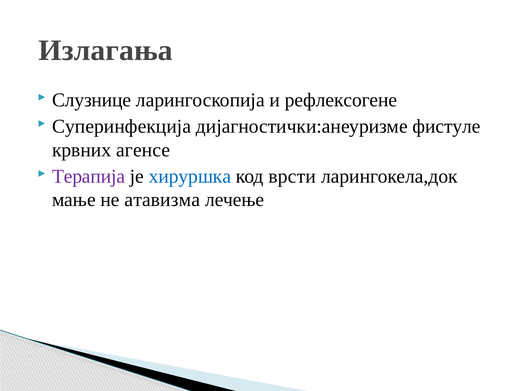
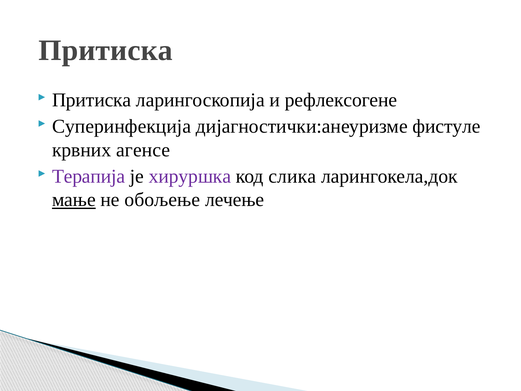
Излагања: Излагања -> Притиска (106, 50)
Слузнице: Слузнице -> Притиска (92, 100)
хируршка colour: blue -> purple (190, 176)
врсти: врсти -> слика (292, 176)
мање underline: none -> present (74, 200)
атавизма: атавизма -> обољење (162, 200)
